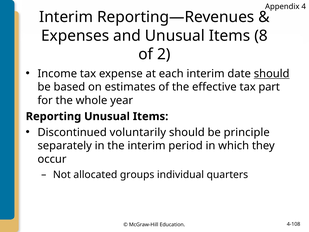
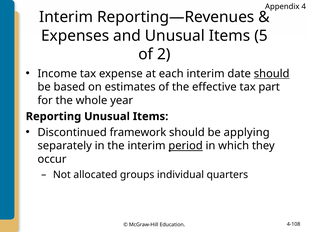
8: 8 -> 5 (261, 36)
voluntarily: voluntarily -> framework (138, 132)
principle: principle -> applying (247, 132)
period underline: none -> present (186, 146)
